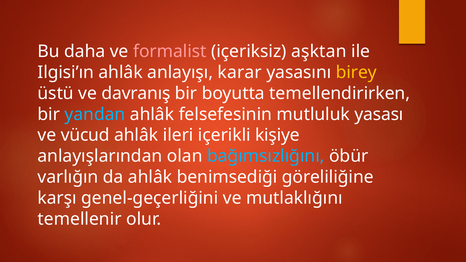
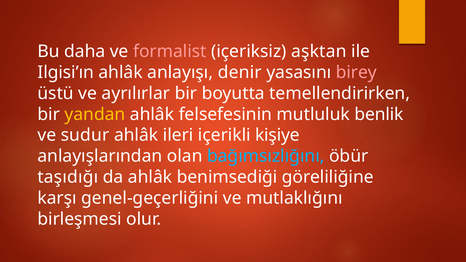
karar: karar -> denir (240, 72)
birey colour: yellow -> pink (356, 72)
davranış: davranış -> ayrılırlar (136, 93)
yandan colour: light blue -> yellow (95, 114)
yasası: yasası -> benlik (379, 114)
vücud: vücud -> sudur (85, 135)
varlığın: varlığın -> taşıdığı (68, 177)
temellenir: temellenir -> birleşmesi (80, 219)
